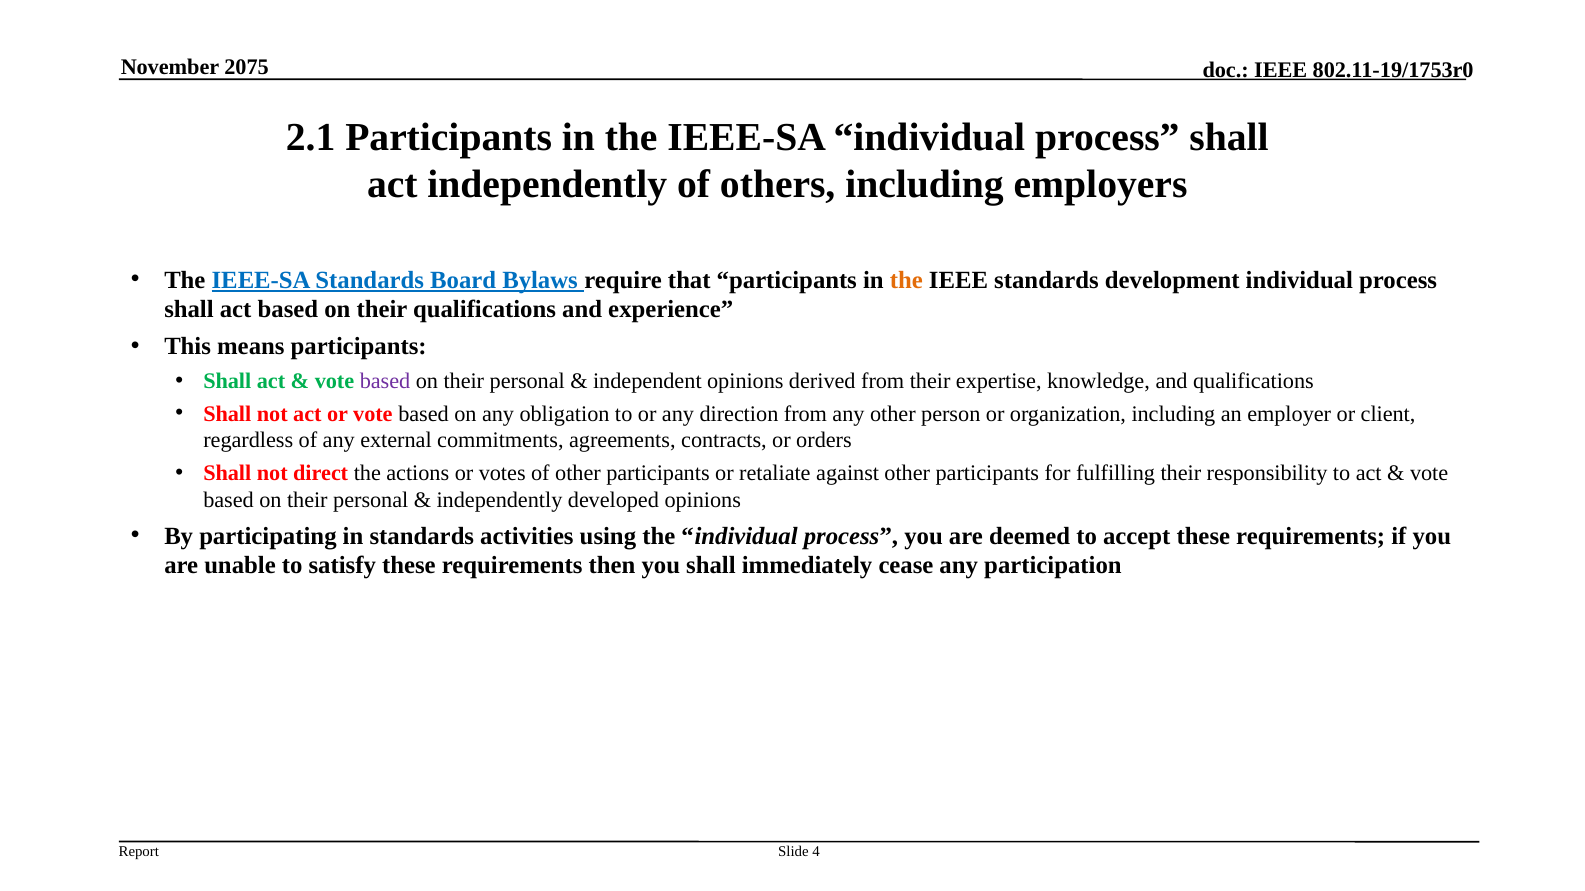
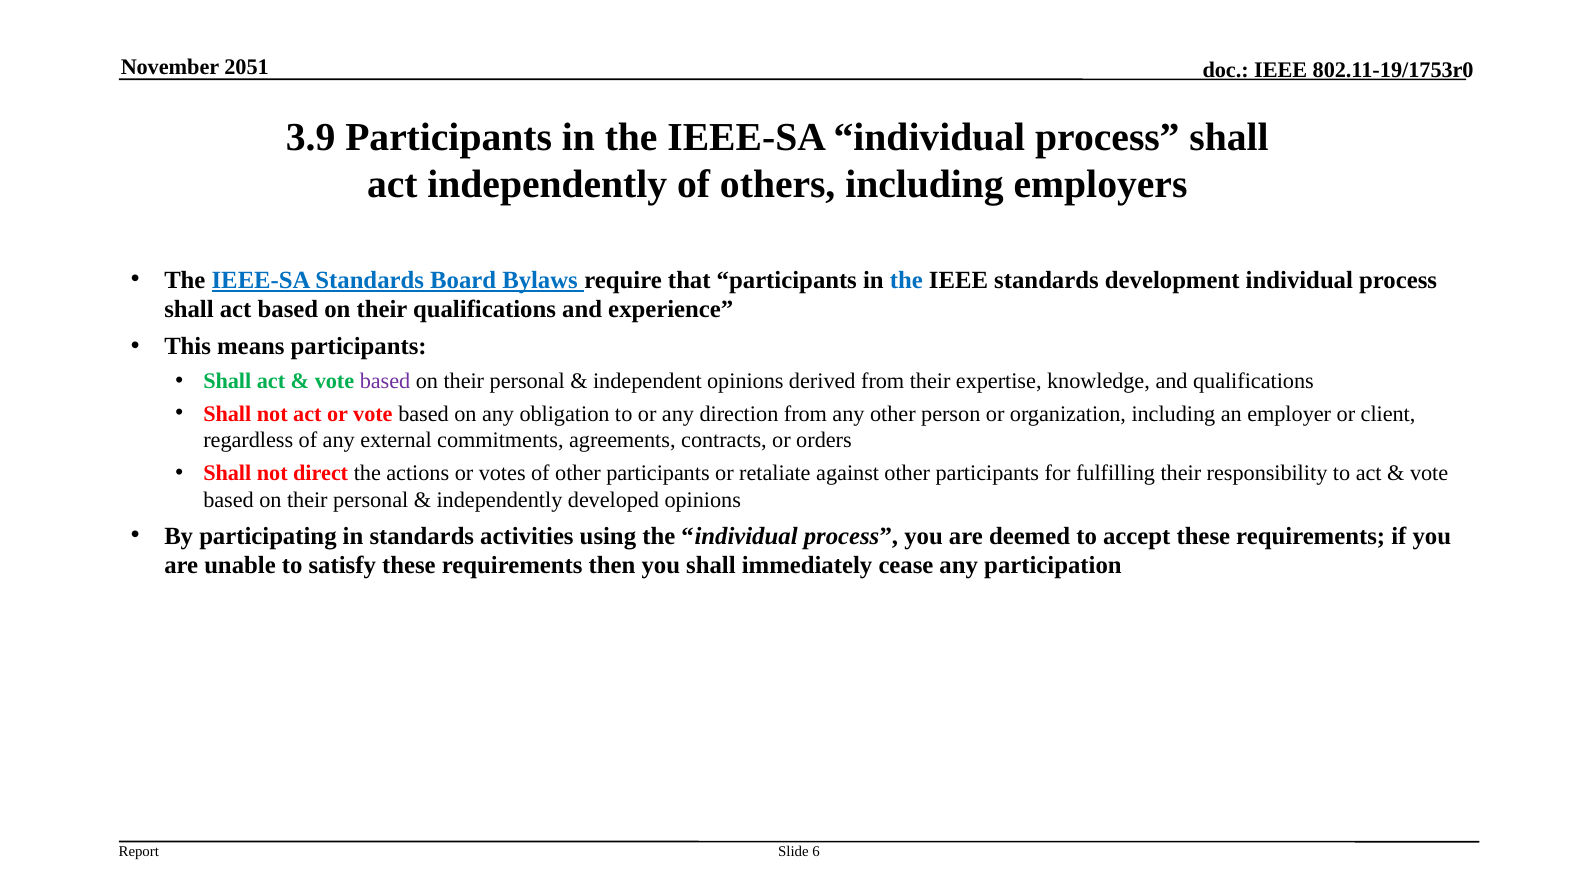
2075: 2075 -> 2051 (247, 67)
2.1: 2.1 -> 3.9 (311, 137)
the colour: orange -> blue (906, 280)
4: 4 -> 6 (816, 852)
